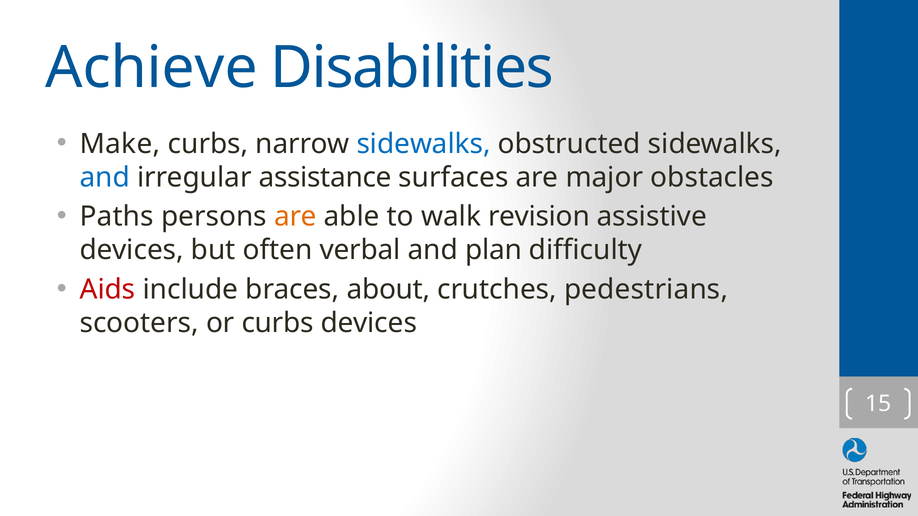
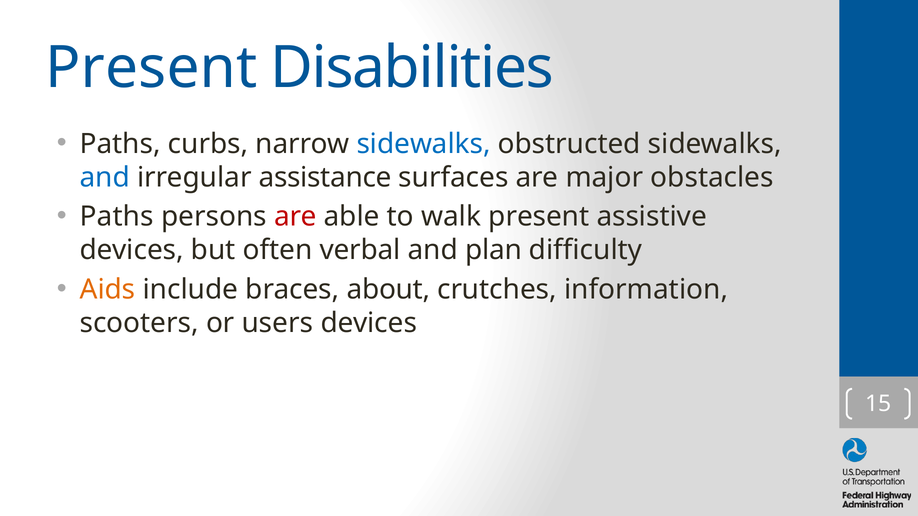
Achieve: Achieve -> Present (151, 68)
Make: Make -> Paths (120, 144)
are colour: orange -> red (295, 217)
walk revision: revision -> present (539, 217)
Aids colour: red -> orange (108, 290)
pedestrians: pedestrians -> information (646, 290)
or curbs: curbs -> users (277, 323)
